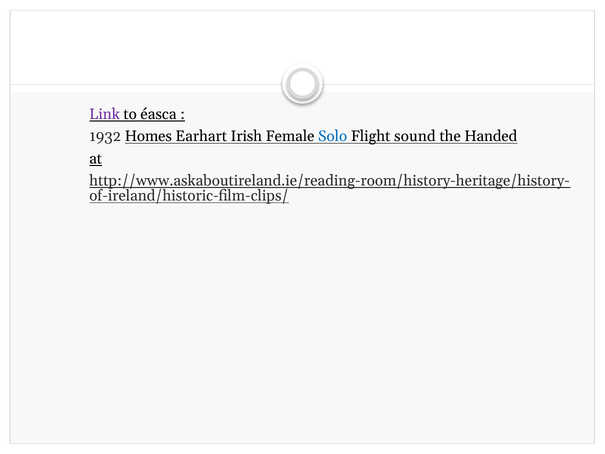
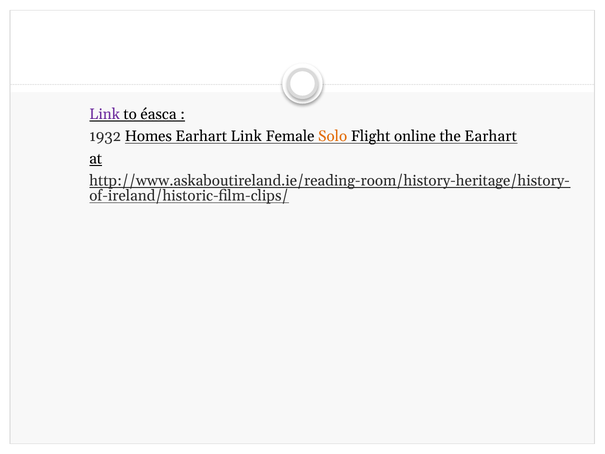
Earhart Irish: Irish -> Link (246, 136)
Solo colour: blue -> orange (333, 136)
sound: sound -> online (415, 136)
the Handed: Handed -> Earhart (491, 136)
